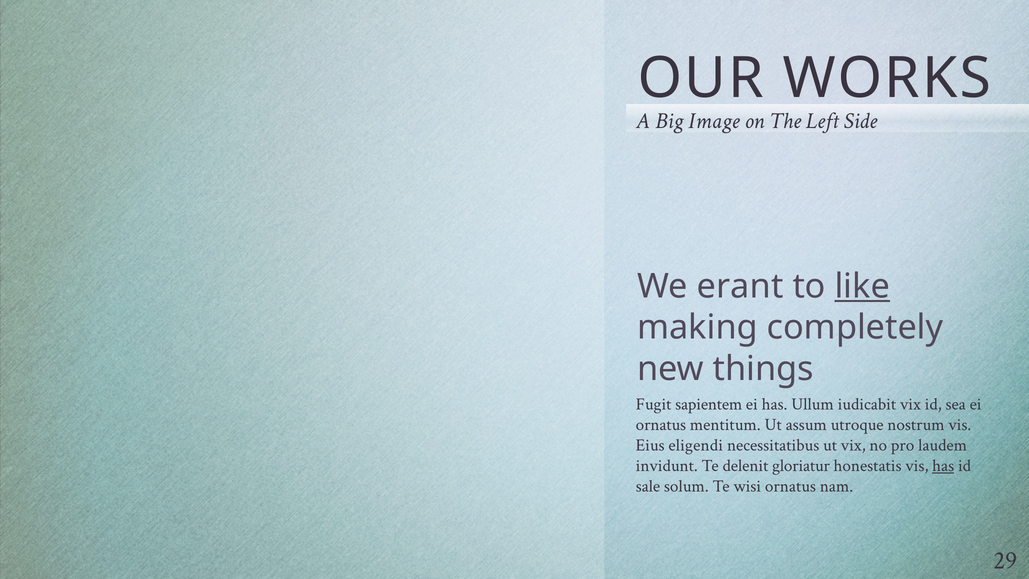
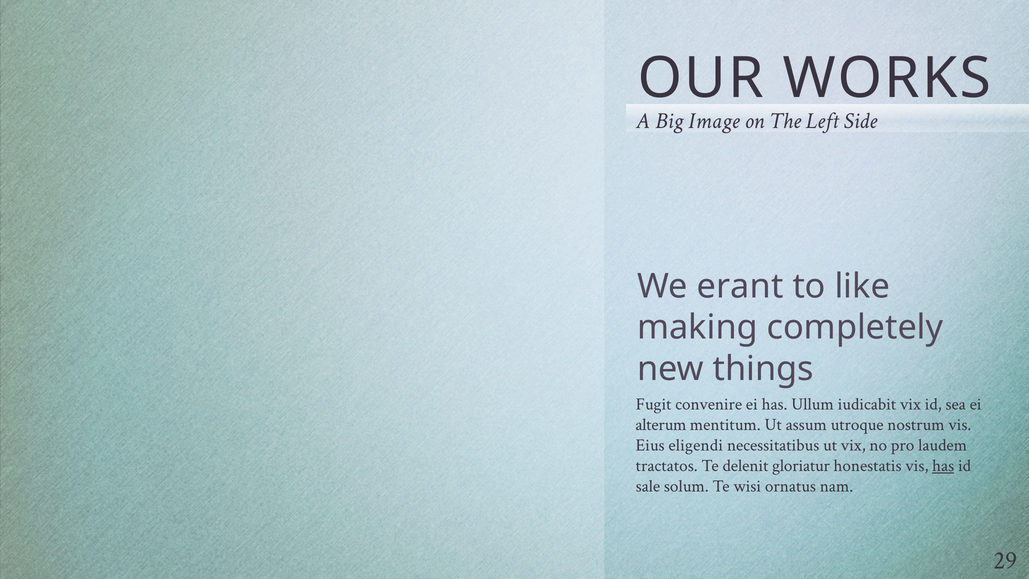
like underline: present -> none (862, 286)
sapientem: sapientem -> convenire (709, 404)
ornatus: ornatus -> alterum (661, 424)
invidunt: invidunt -> tractatos (667, 466)
